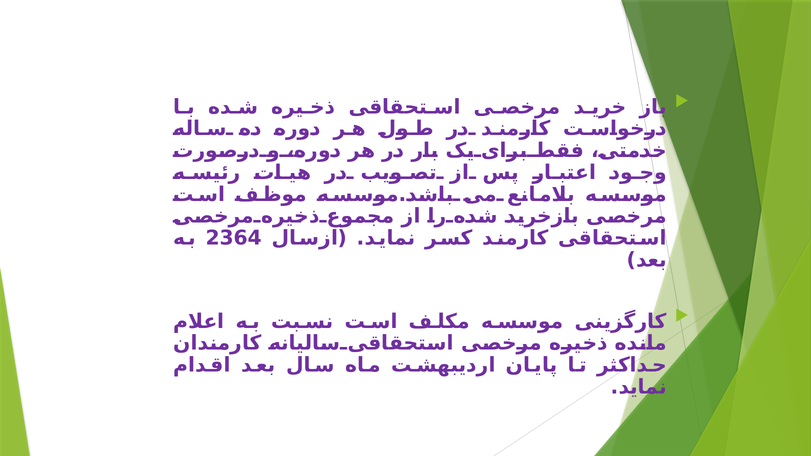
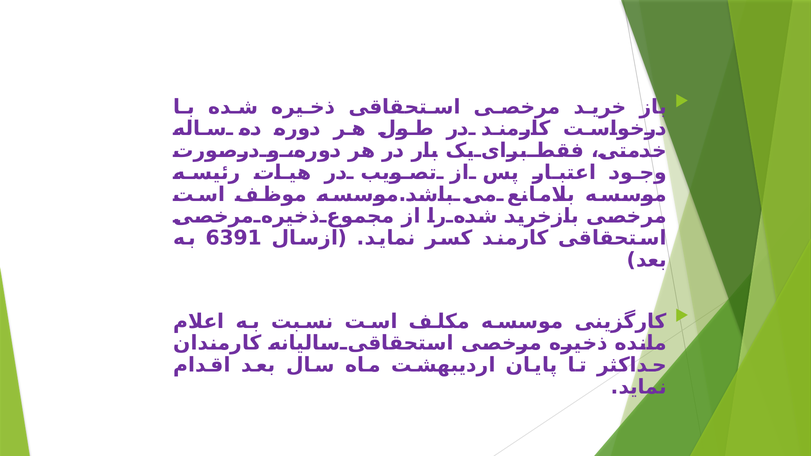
2364: 2364 -> 6391 (234, 238)
